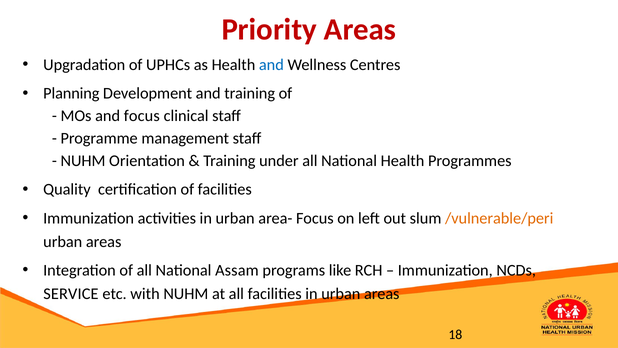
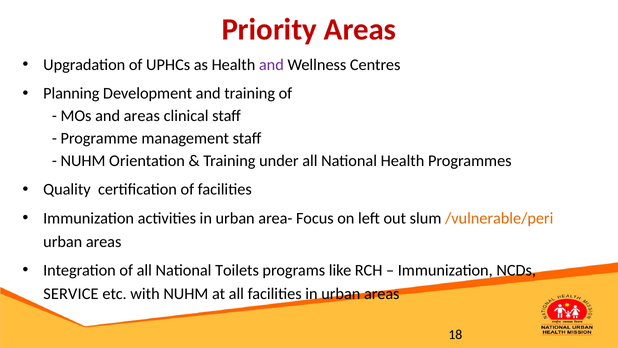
and colour: blue -> purple (271, 65)
and focus: focus -> areas (142, 116)
Assam: Assam -> Toilets (237, 270)
